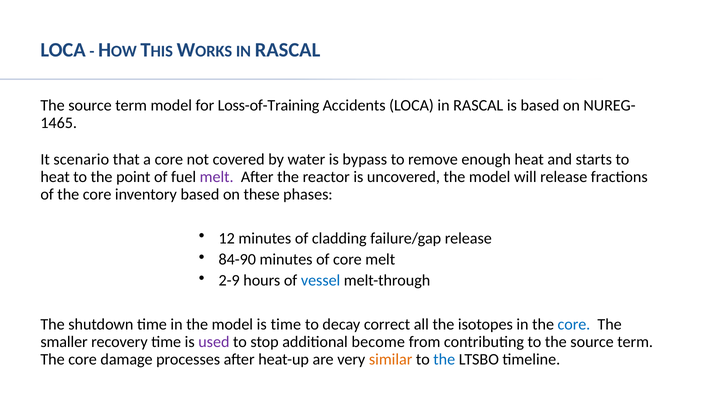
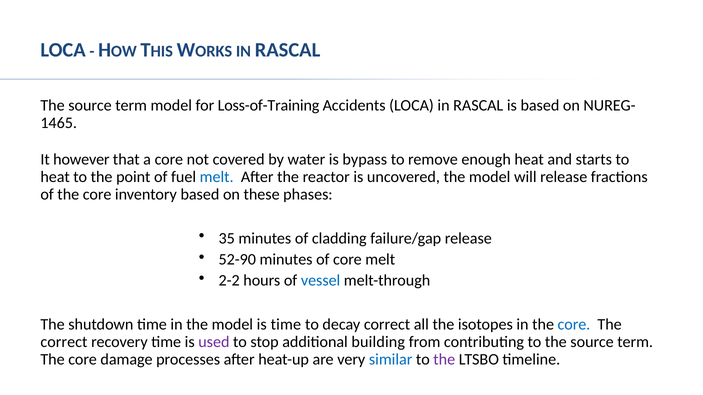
scenario: scenario -> however (81, 160)
melt colour: purple -> blue (217, 177)
12: 12 -> 35 (227, 239)
84-90: 84-90 -> 52-90 (237, 260)
2-9: 2-9 -> 2-2 (229, 281)
smaller: smaller -> correct (64, 342)
become: become -> building (378, 342)
similar colour: orange -> blue (391, 360)
the colour: blue -> purple (444, 360)
